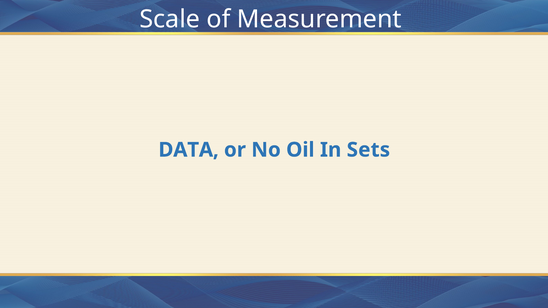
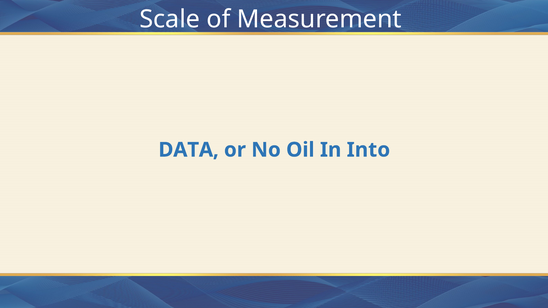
Sets: Sets -> Into (368, 150)
